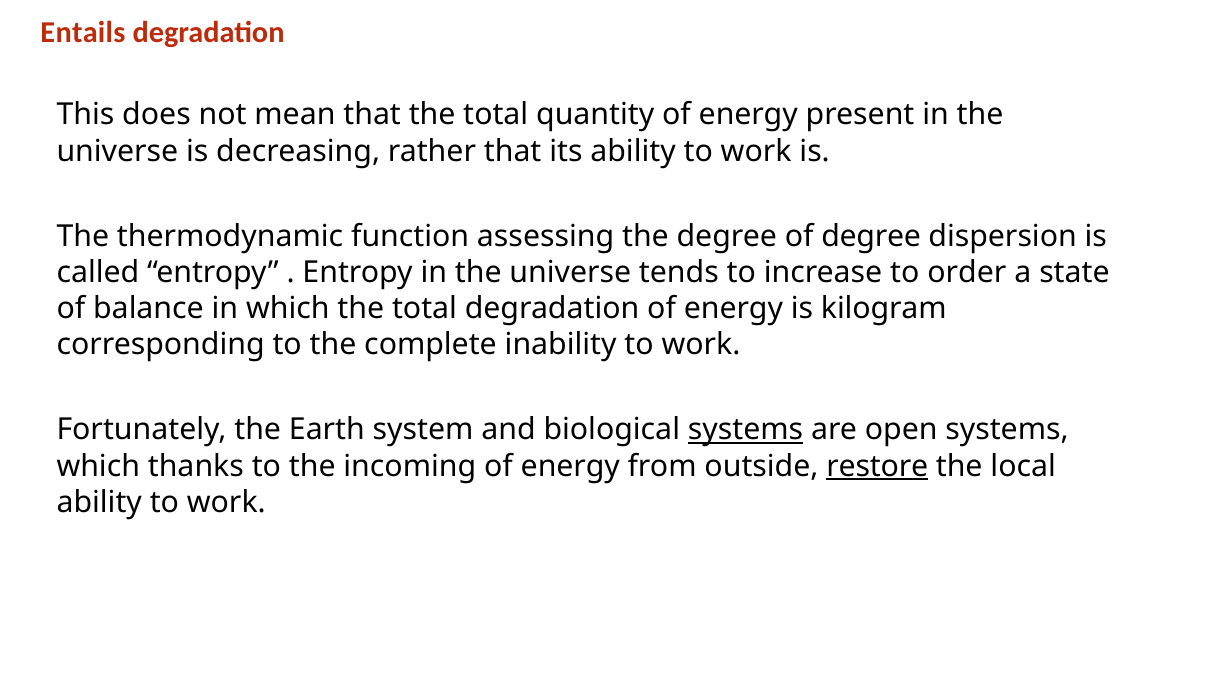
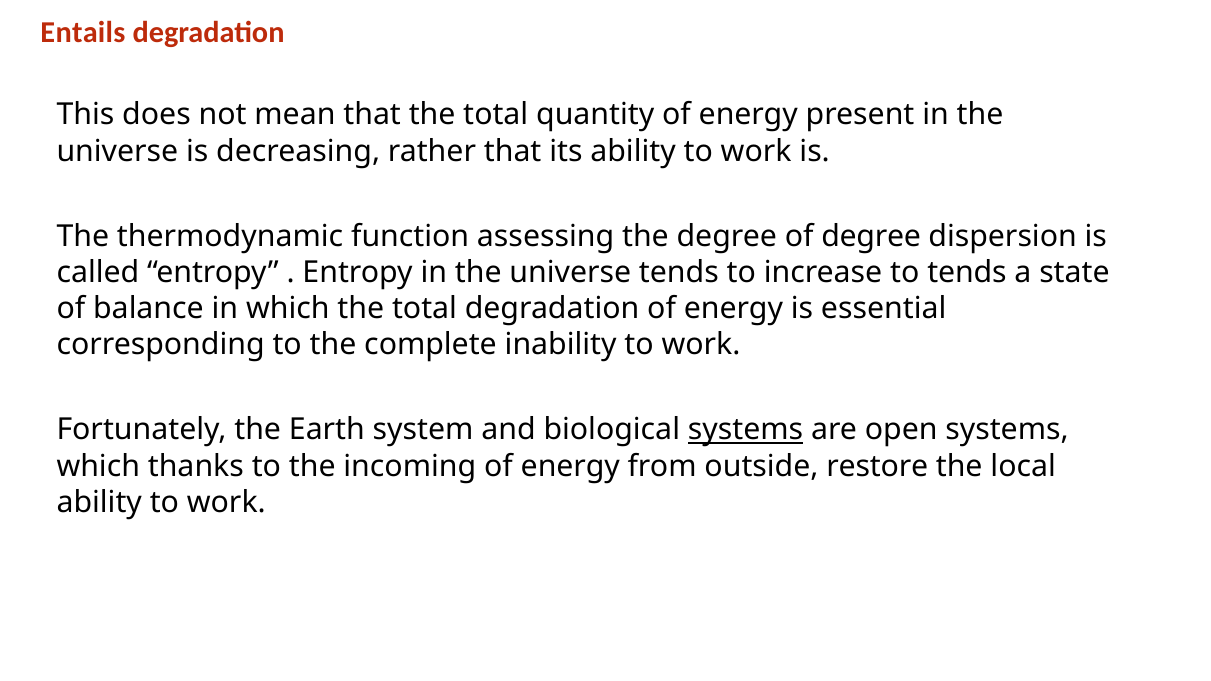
to order: order -> tends (967, 272)
kilogram: kilogram -> essential (884, 309)
restore underline: present -> none (877, 466)
